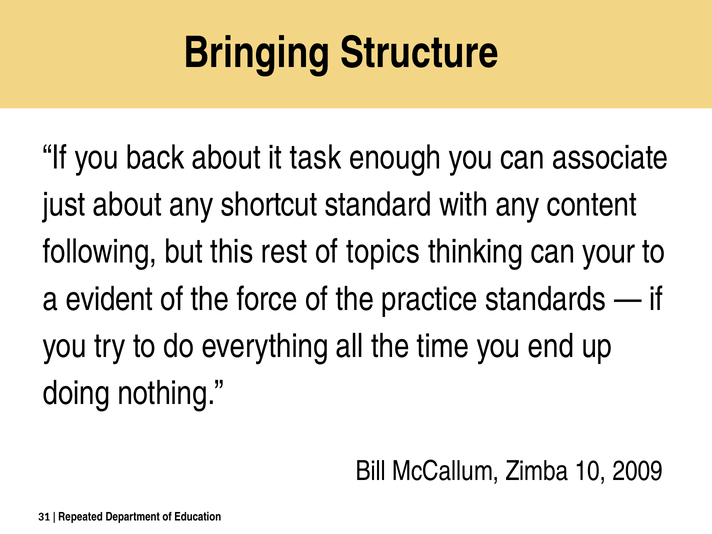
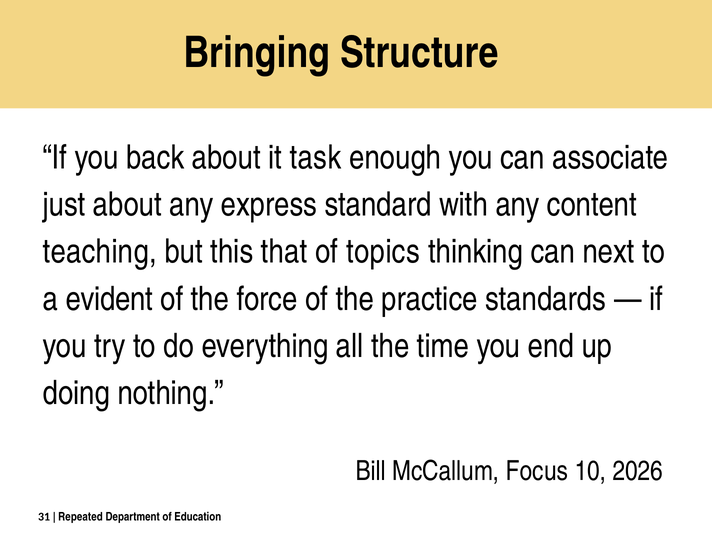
shortcut: shortcut -> express (269, 205)
following: following -> teaching (100, 252)
rest: rest -> that (284, 252)
your: your -> next (609, 252)
Zimba: Zimba -> Focus (537, 471)
2009: 2009 -> 2026 (638, 471)
